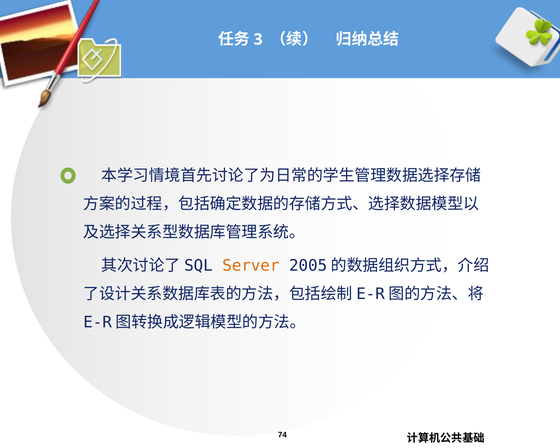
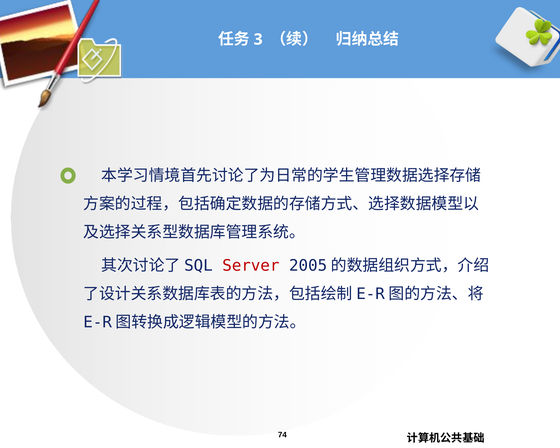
Server colour: orange -> red (251, 266)
